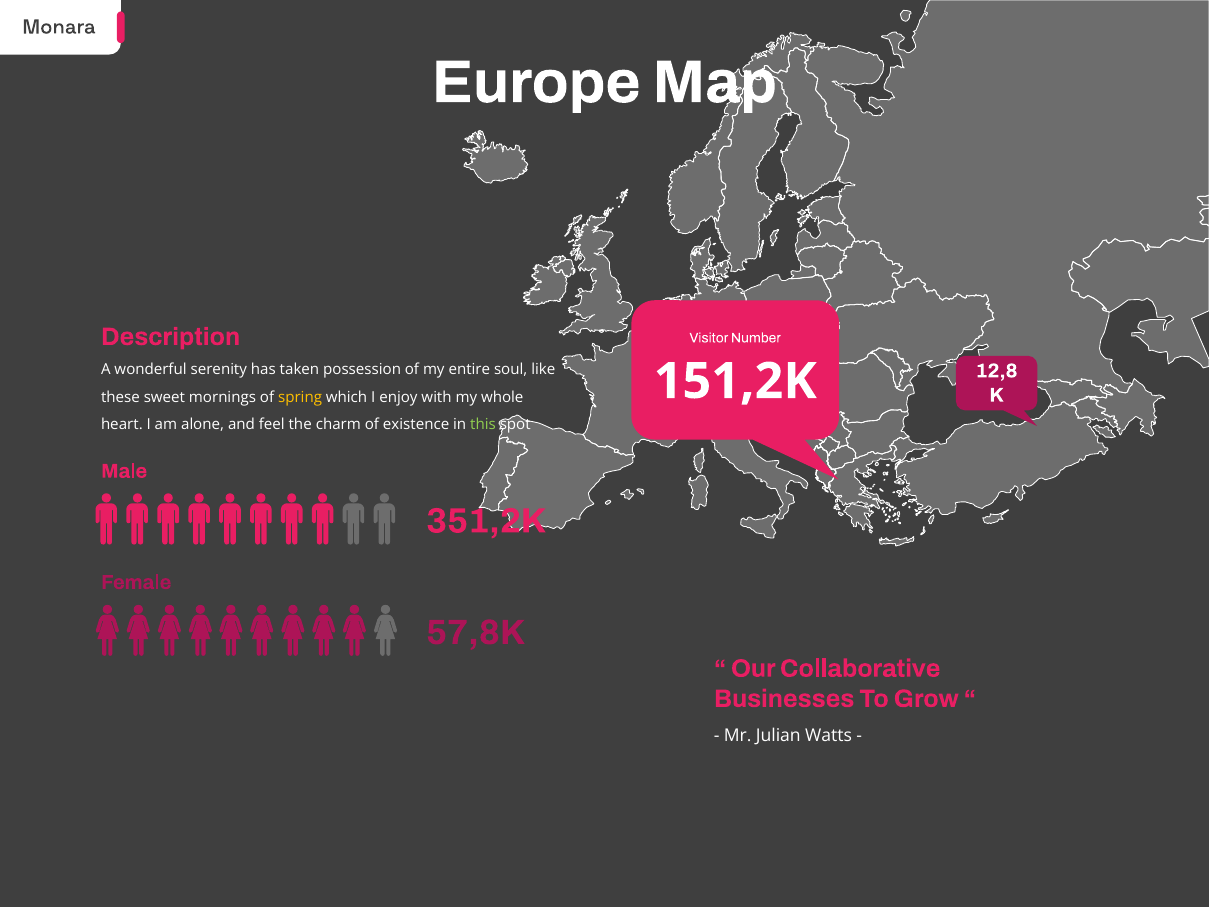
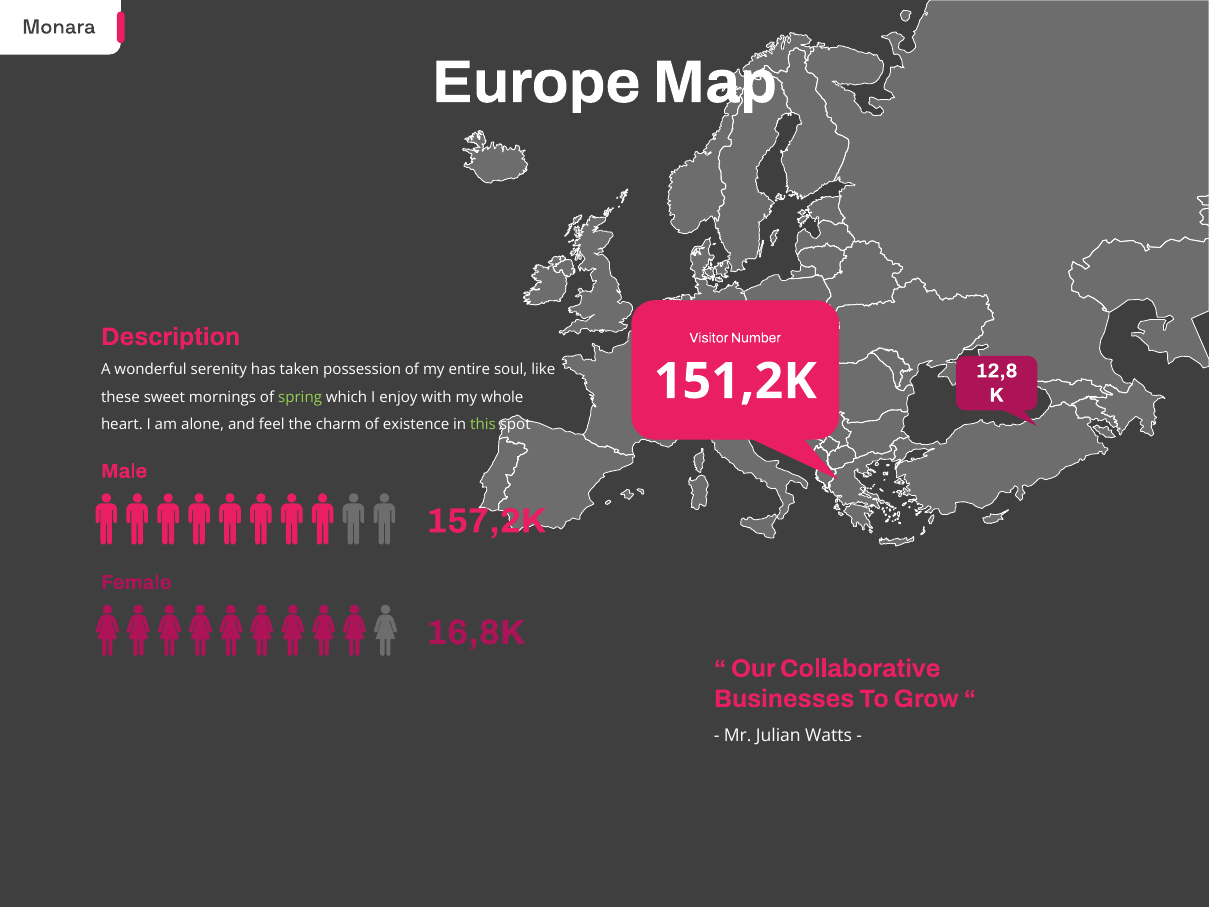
spring colour: yellow -> light green (300, 397)
351,2K: 351,2K -> 157,2K (486, 521)
57,8K: 57,8K -> 16,8K (476, 632)
